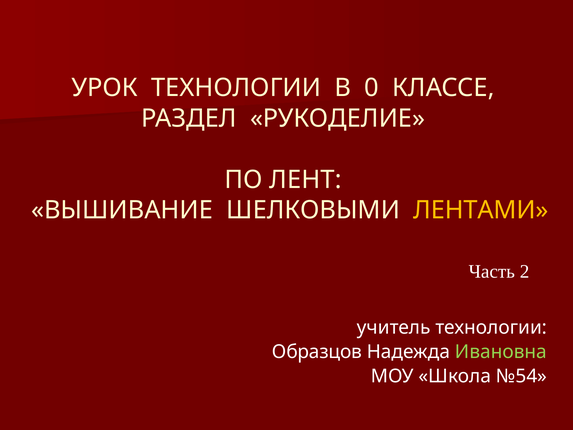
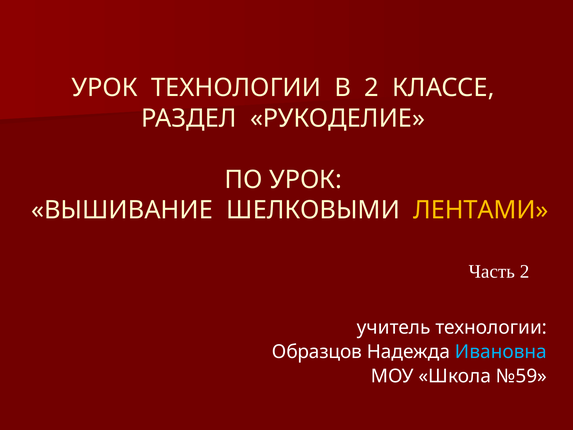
В 0: 0 -> 2 (372, 88)
ПО ЛЕНТ: ЛЕНТ -> УРОК (306, 180)
Ивановна colour: light green -> light blue (501, 352)
№54: №54 -> №59 (522, 376)
